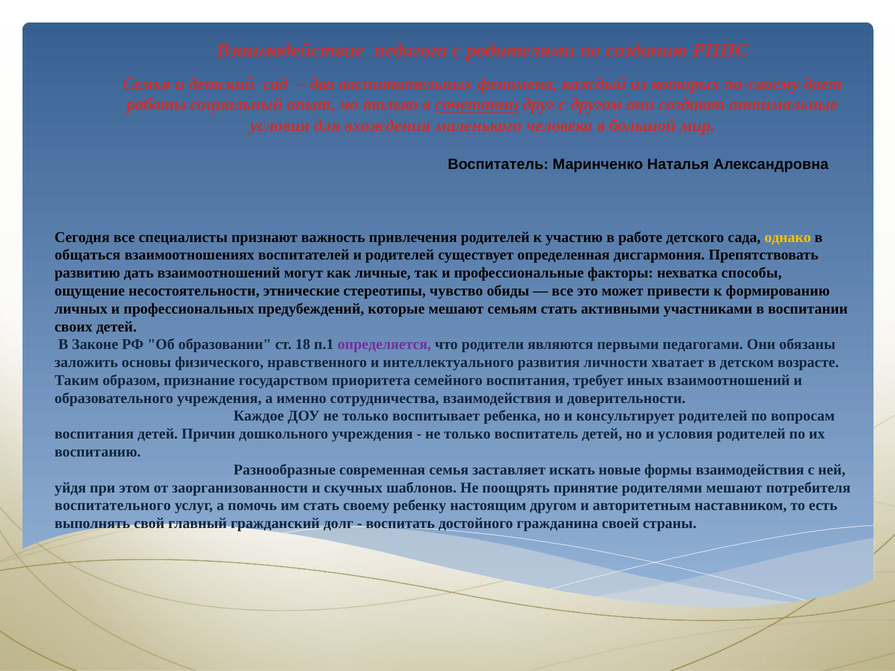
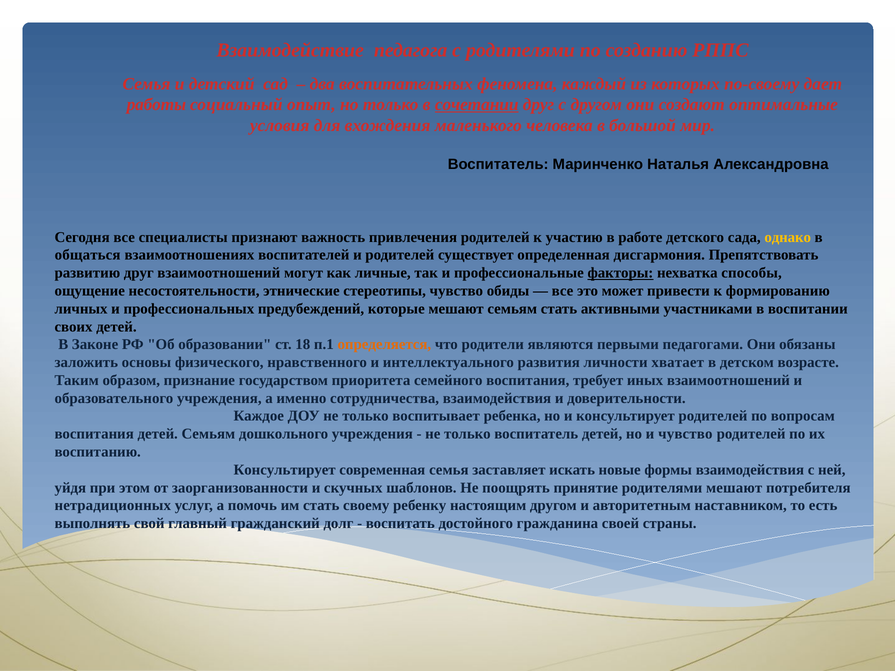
развитию дать: дать -> друг (139, 273)
факторы underline: none -> present (620, 273)
определяется colour: purple -> orange (384, 345)
детей Причин: Причин -> Семьям (208, 434)
и условия: условия -> чувство (685, 434)
Разнообразные: Разнообразные -> Консультирует (285, 470)
воспитательного: воспитательного -> нетрадиционных (113, 506)
